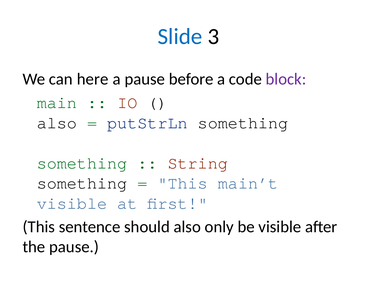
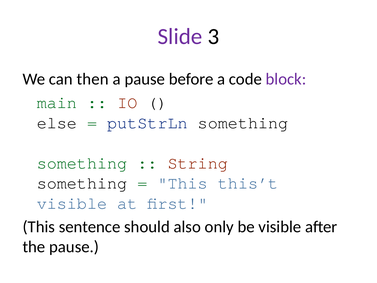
Slide colour: blue -> purple (180, 36)
here: here -> then (93, 79)
also: also -> else (57, 123)
main’t: main’t -> this’t (248, 183)
